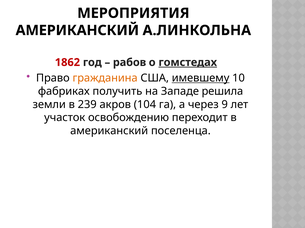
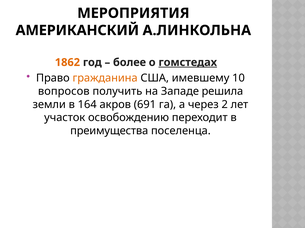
1862 colour: red -> orange (67, 63)
рабов: рабов -> более (129, 63)
имевшему underline: present -> none (201, 78)
фабриках: фабриках -> вопросов (64, 92)
239: 239 -> 164 (87, 105)
104: 104 -> 691 (145, 105)
9: 9 -> 2 (225, 105)
американский: американский -> преимущества (109, 131)
